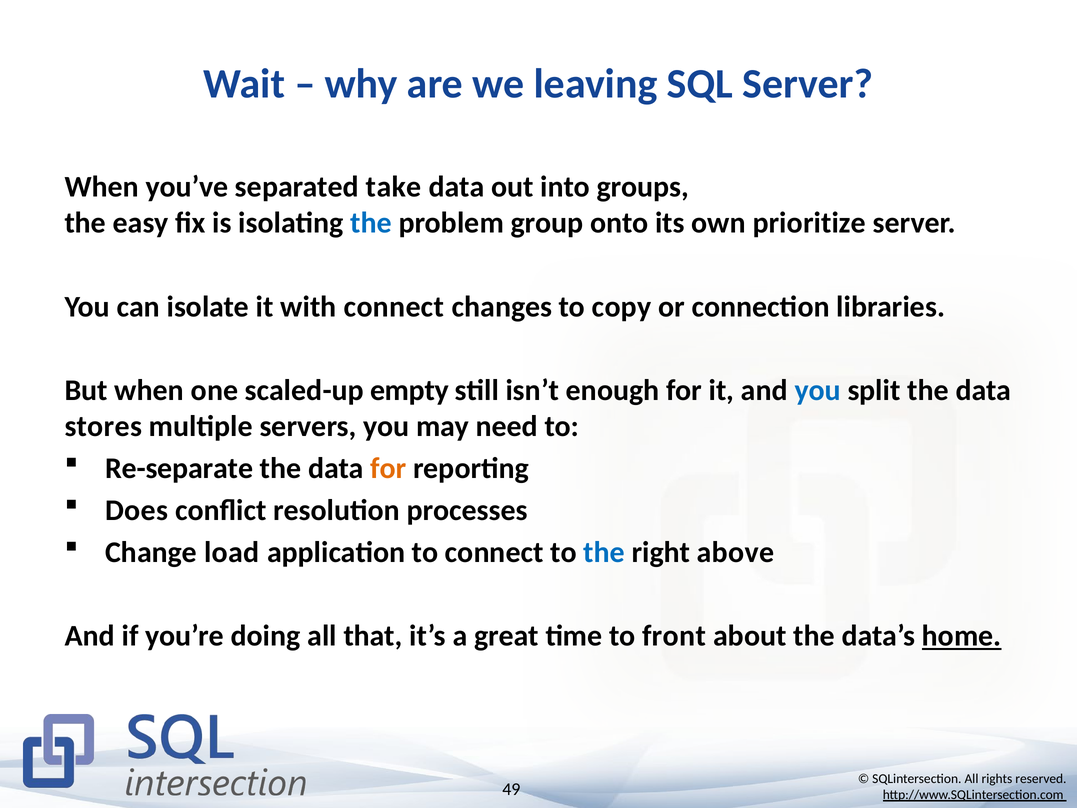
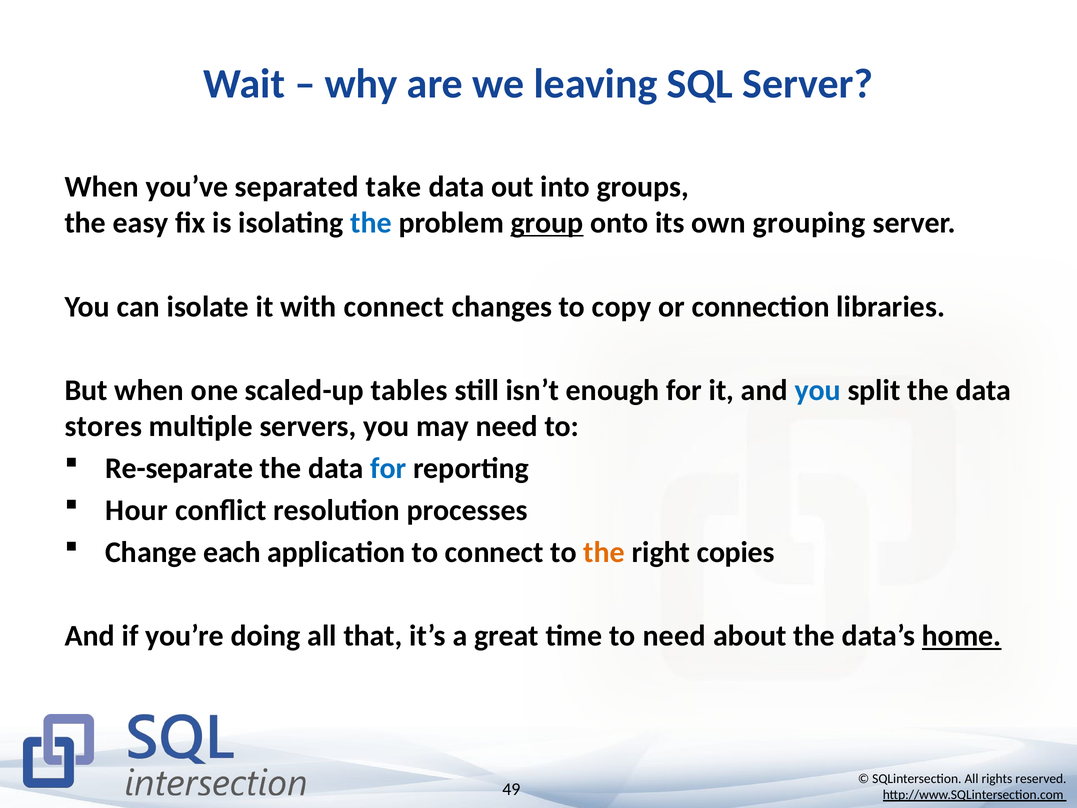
group underline: none -> present (547, 223)
prioritize: prioritize -> grouping (809, 223)
empty: empty -> tables (409, 390)
for colour: orange -> blue (388, 468)
Does: Does -> Hour (137, 510)
load: load -> each (232, 552)
the colour: blue -> orange (604, 552)
above: above -> copies (736, 552)
to front: front -> need (674, 636)
